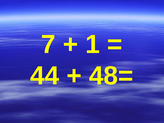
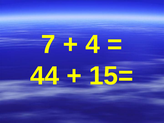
1: 1 -> 4 (93, 44)
48=: 48= -> 15= (111, 76)
